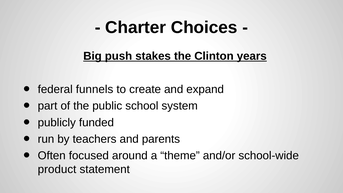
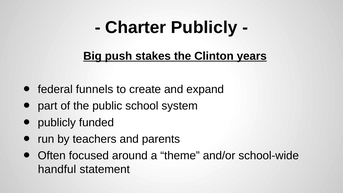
Charter Choices: Choices -> Publicly (204, 27)
product: product -> handful (57, 169)
